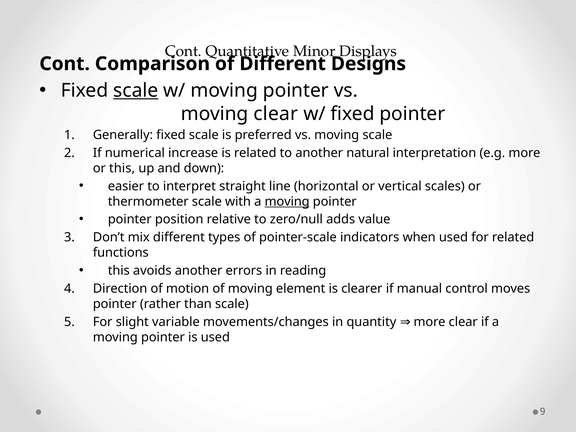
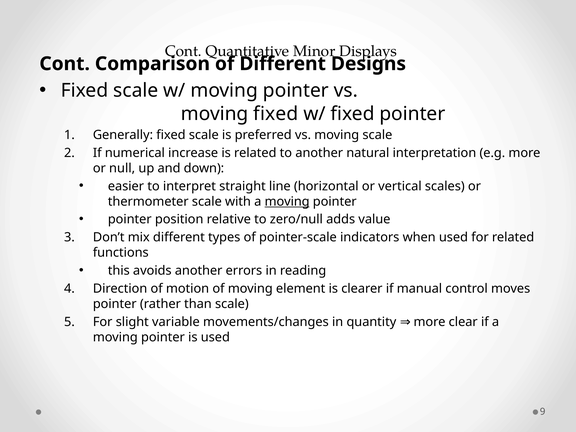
scale underline: present -> none (136, 91)
moving clear: clear -> fixed (276, 114)
or this: this -> null (122, 168)
